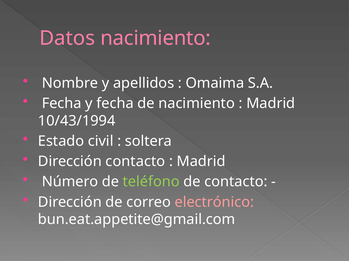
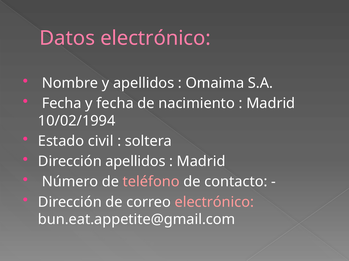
Datos nacimiento: nacimiento -> electrónico (156, 38)
10/43/1994: 10/43/1994 -> 10/02/1994 (77, 121)
Dirección contacto: contacto -> apellidos (135, 162)
teléfono colour: light green -> pink (151, 182)
